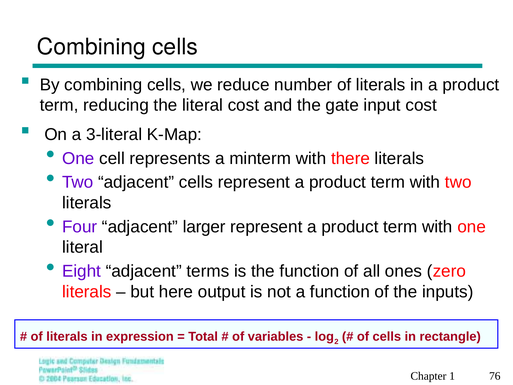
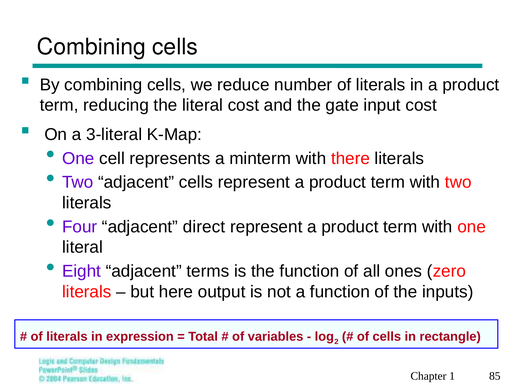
larger: larger -> direct (204, 227)
76: 76 -> 85 (495, 376)
